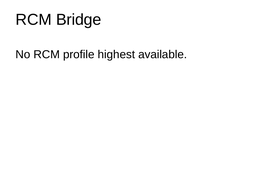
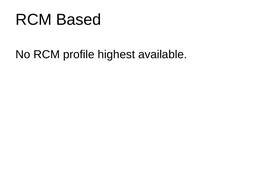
Bridge: Bridge -> Based (79, 20)
